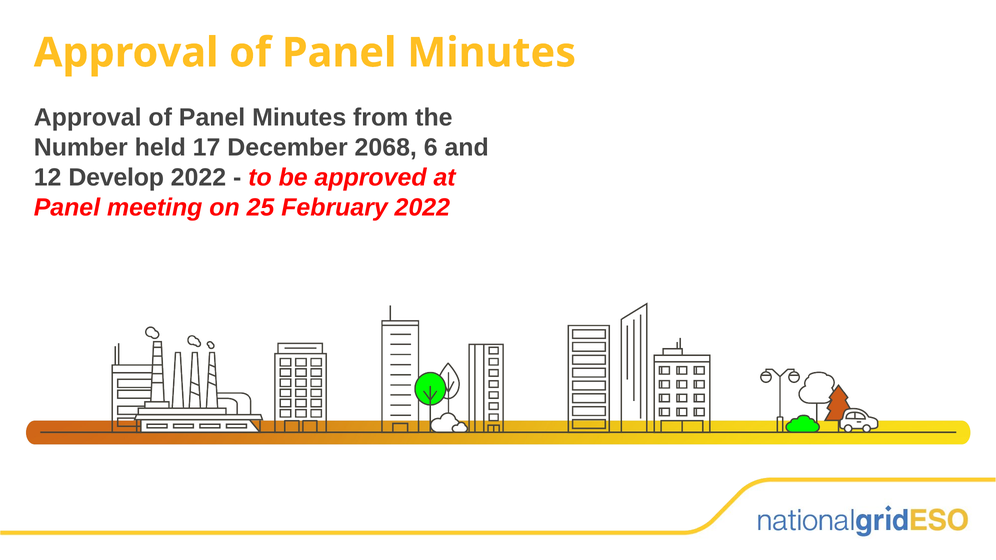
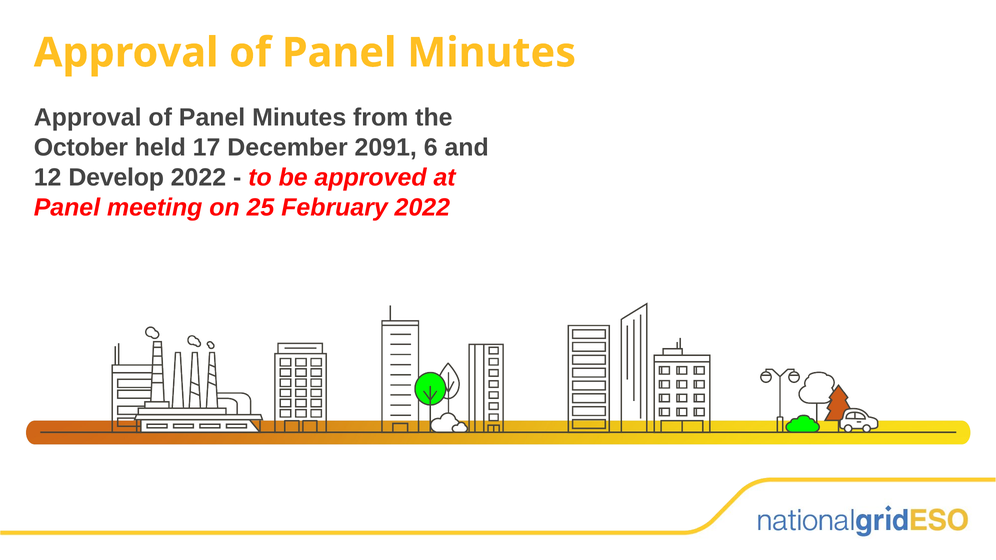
Number: Number -> October (81, 148)
2068: 2068 -> 2091 (386, 148)
